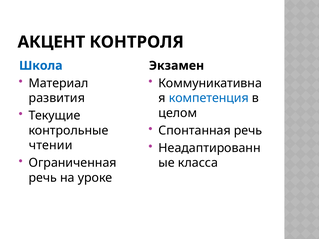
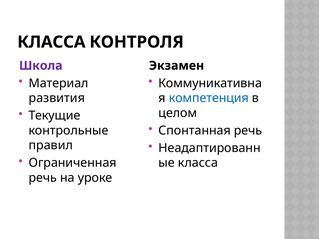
АКЦЕНТ: АКЦЕНТ -> КЛАССА (51, 42)
Школа colour: blue -> purple (41, 66)
чтении: чтении -> правил (51, 146)
